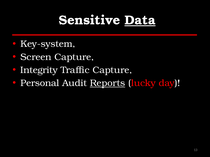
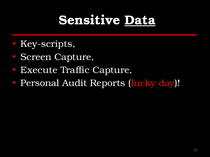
Key-system: Key-system -> Key-scripts (48, 44)
Integrity: Integrity -> Execute (39, 70)
Reports underline: present -> none (108, 83)
